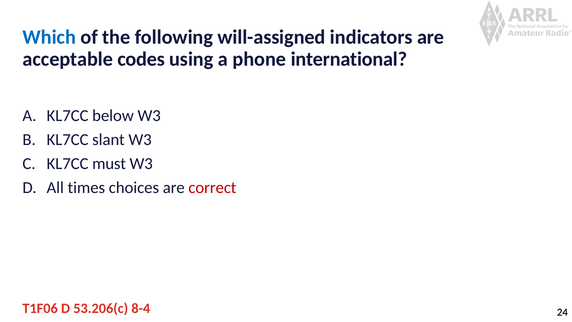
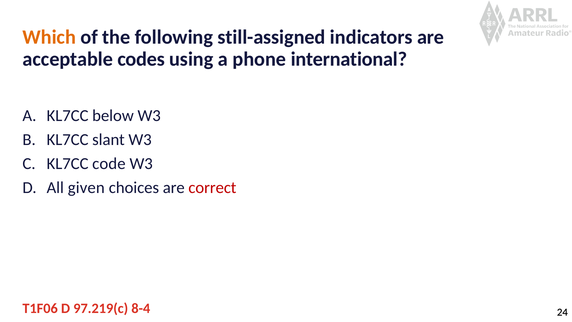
Which colour: blue -> orange (49, 37)
will-assigned: will-assigned -> still-assigned (272, 37)
must: must -> code (109, 164)
times: times -> given (86, 188)
53.206(c: 53.206(c -> 97.219(c (101, 308)
